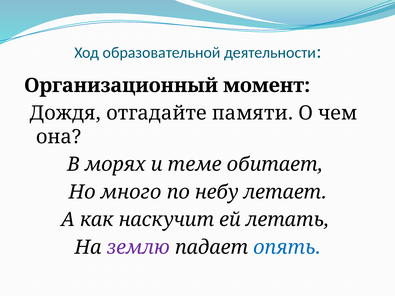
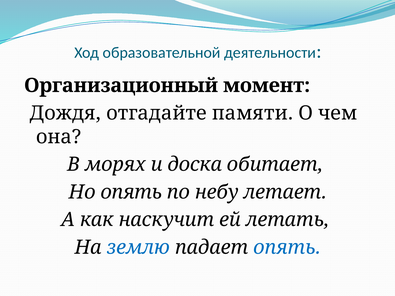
теме: теме -> доска (195, 165)
Но много: много -> опять (131, 192)
землю colour: purple -> blue (138, 248)
